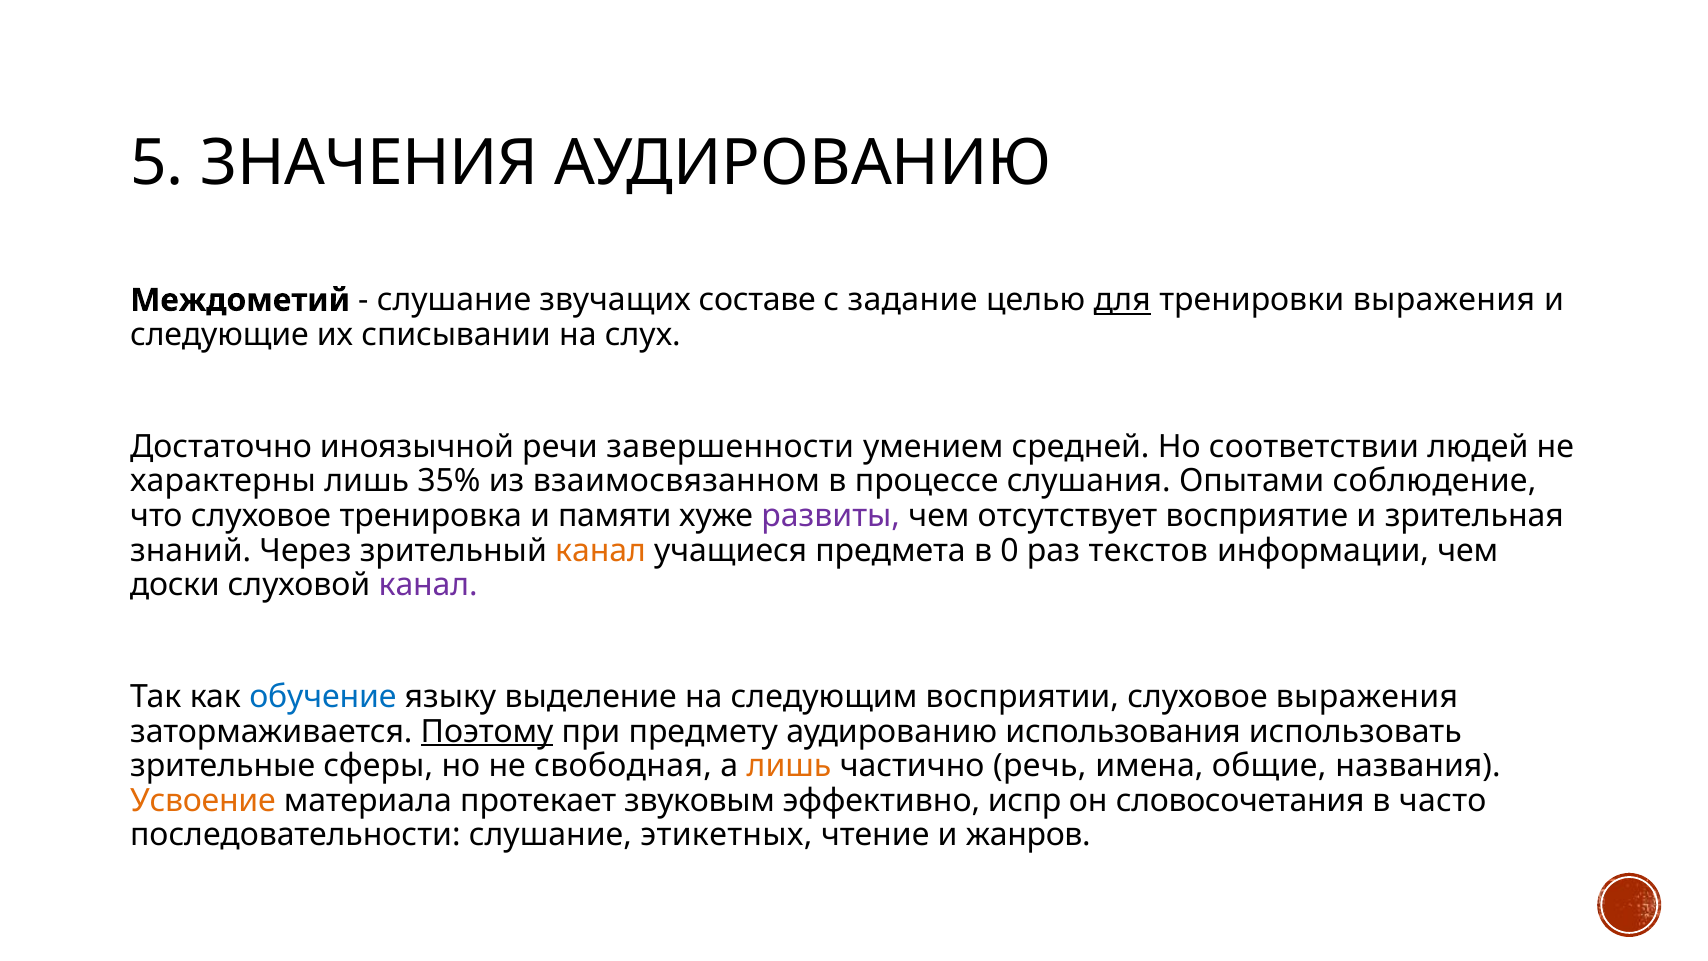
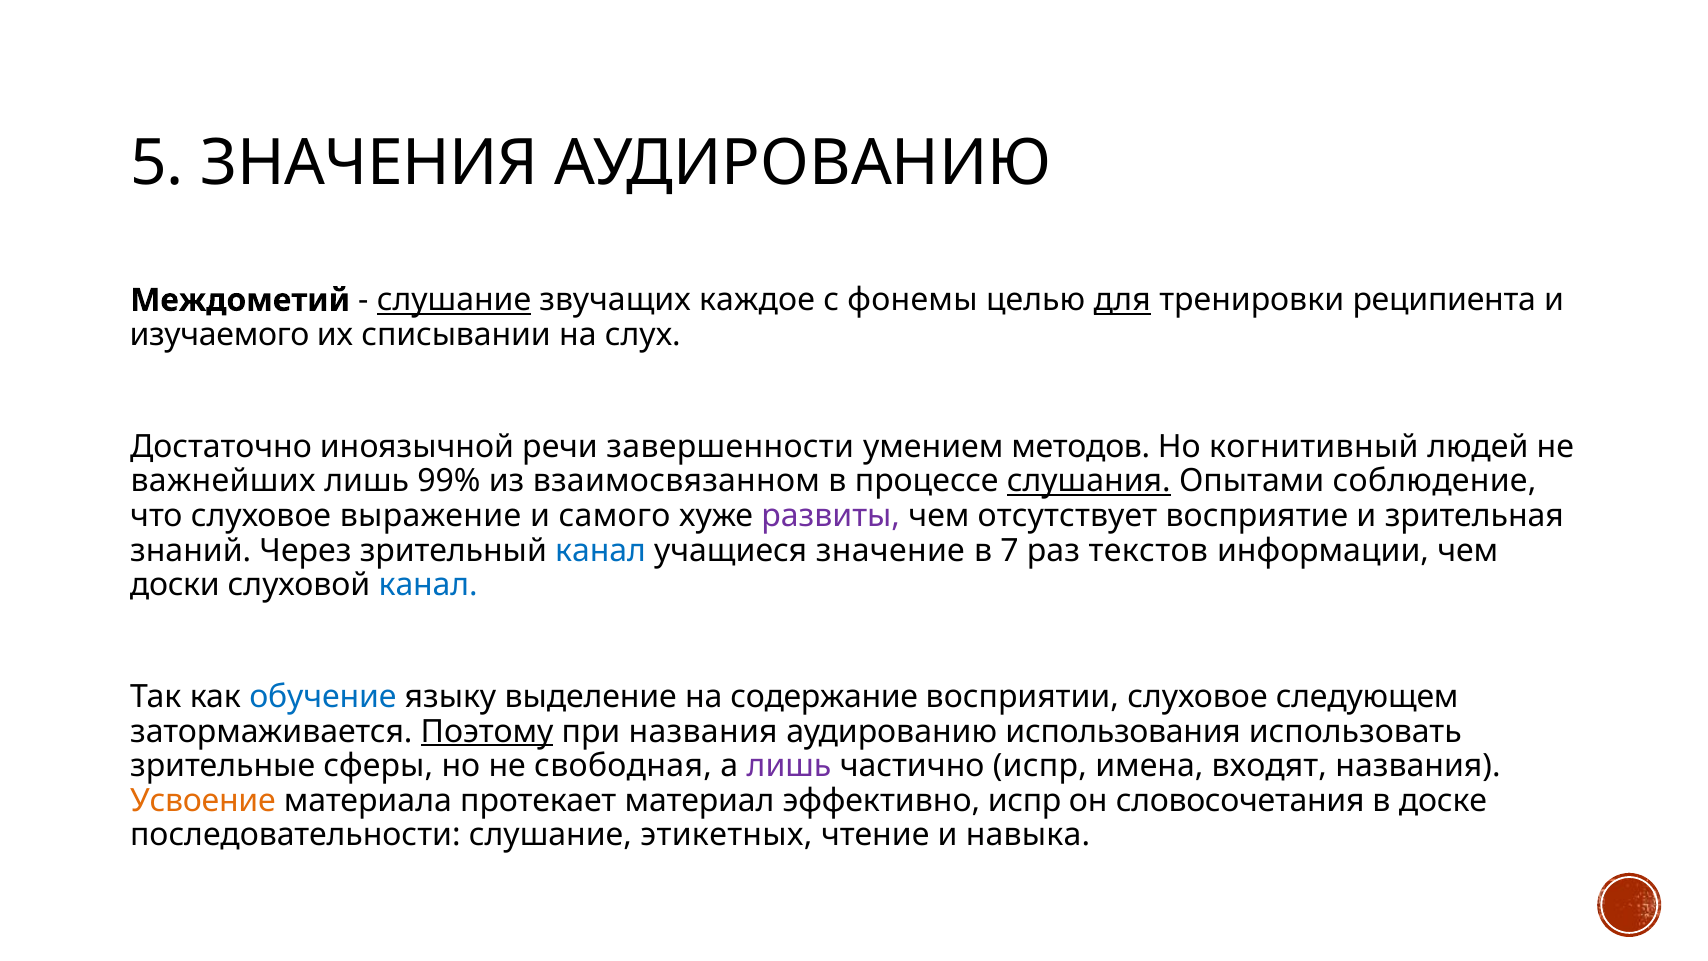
слушание underline: none -> present (454, 300)
составе: составе -> каждое (757, 300)
задание: задание -> фонемы (913, 300)
тренировки выражения: выражения -> реципиента (1444, 300)
следующие: следующие -> изучаемого (220, 335)
средней: средней -> методов (1081, 447)
соответствии: соответствии -> когнитивный (1314, 447)
характерны: характерны -> важнейших (223, 481)
35%: 35% -> 99% (449, 481)
слушания underline: none -> present (1089, 481)
тренировка: тренировка -> выражение (431, 516)
памяти: памяти -> самого (614, 516)
канал colour: orange -> blue (601, 550)
предмета: предмета -> значение (890, 550)
0: 0 -> 7 (1009, 550)
канал colour: purple -> blue (428, 585)
следующим: следующим -> содержание (824, 697)
слуховое выражения: выражения -> следующем (1367, 697)
при предмету: предмету -> названия (703, 731)
лишь colour: orange -> purple (789, 766)
частично речь: речь -> испр (1040, 766)
общие: общие -> входят (1269, 766)
звуковым: звуковым -> материал (700, 801)
часто: часто -> доске (1443, 801)
жанров: жанров -> навыка (1028, 835)
